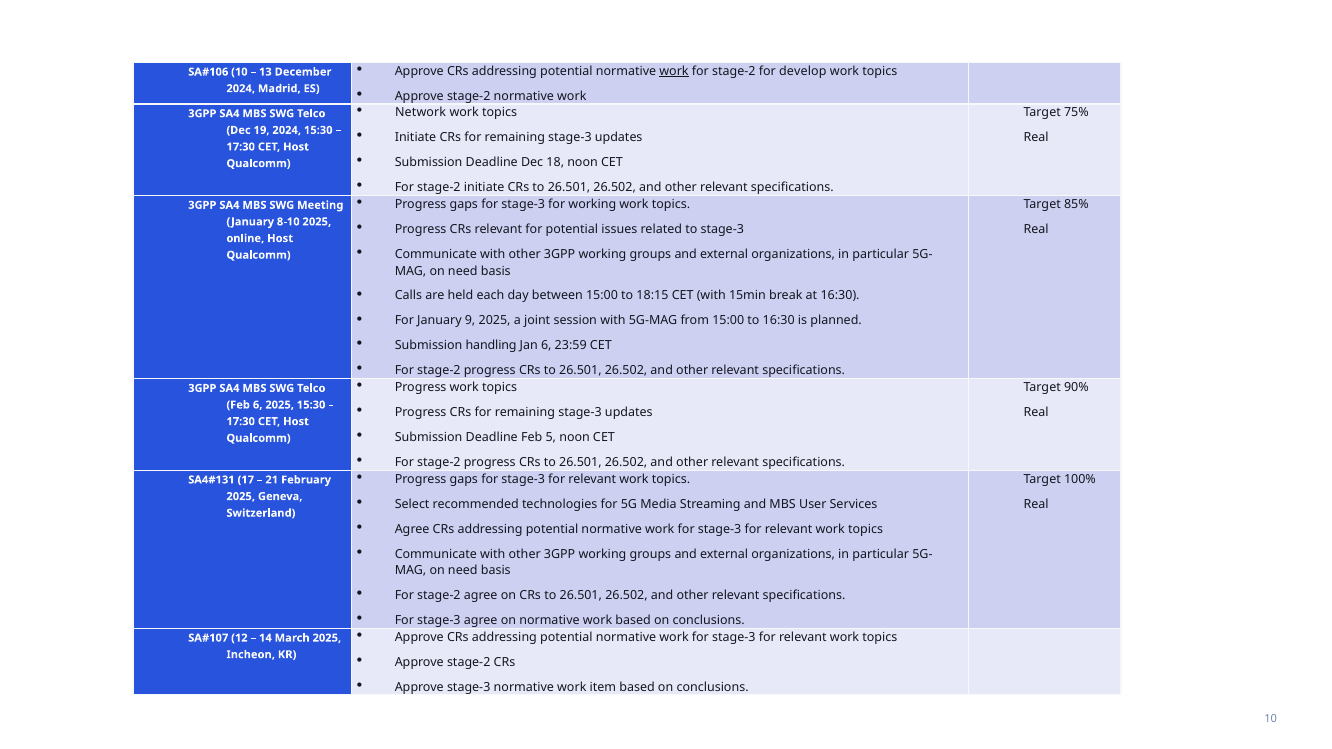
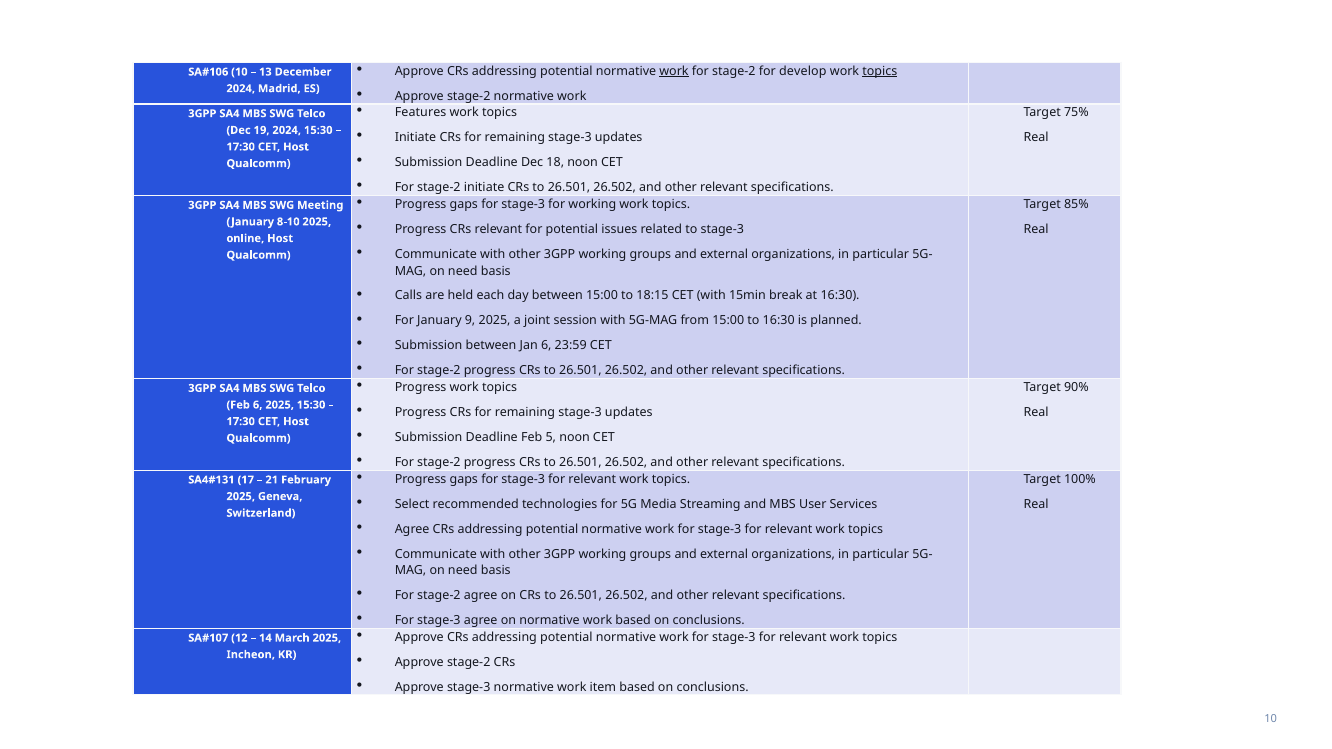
topics underline: none -> present (880, 71)
Network: Network -> Features (421, 113)
Submission handling: handling -> between (491, 346)
